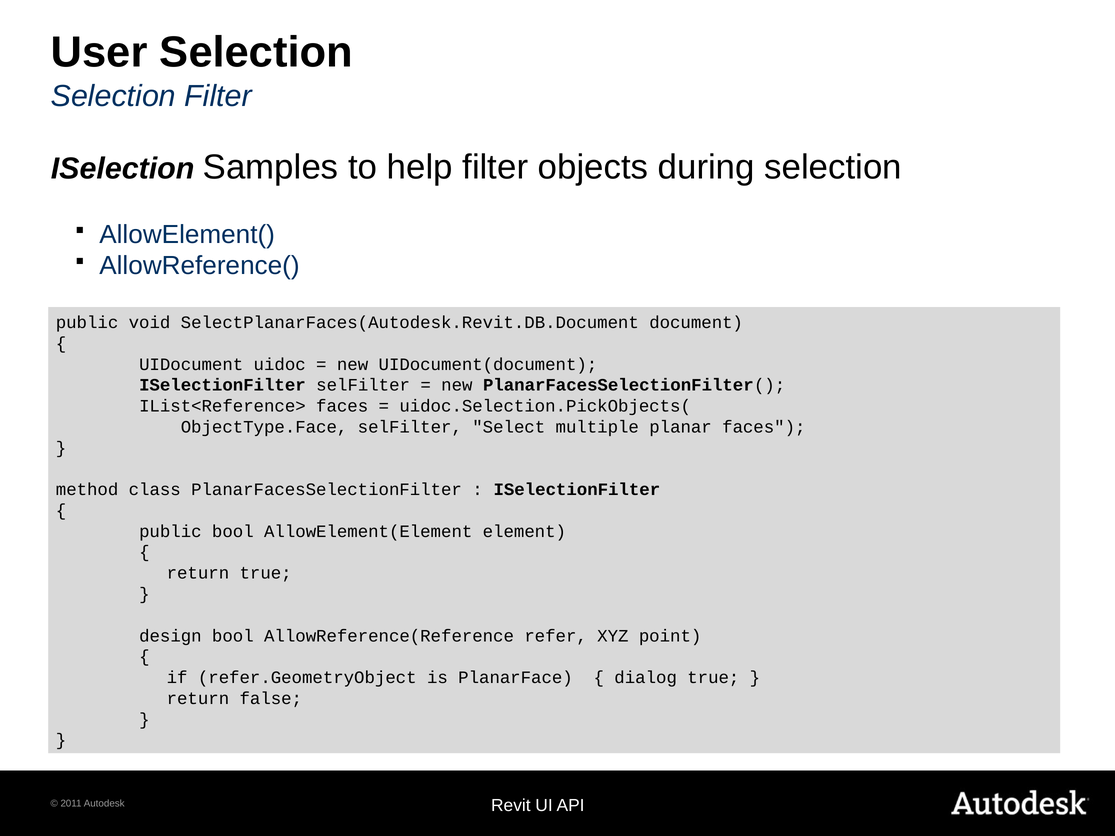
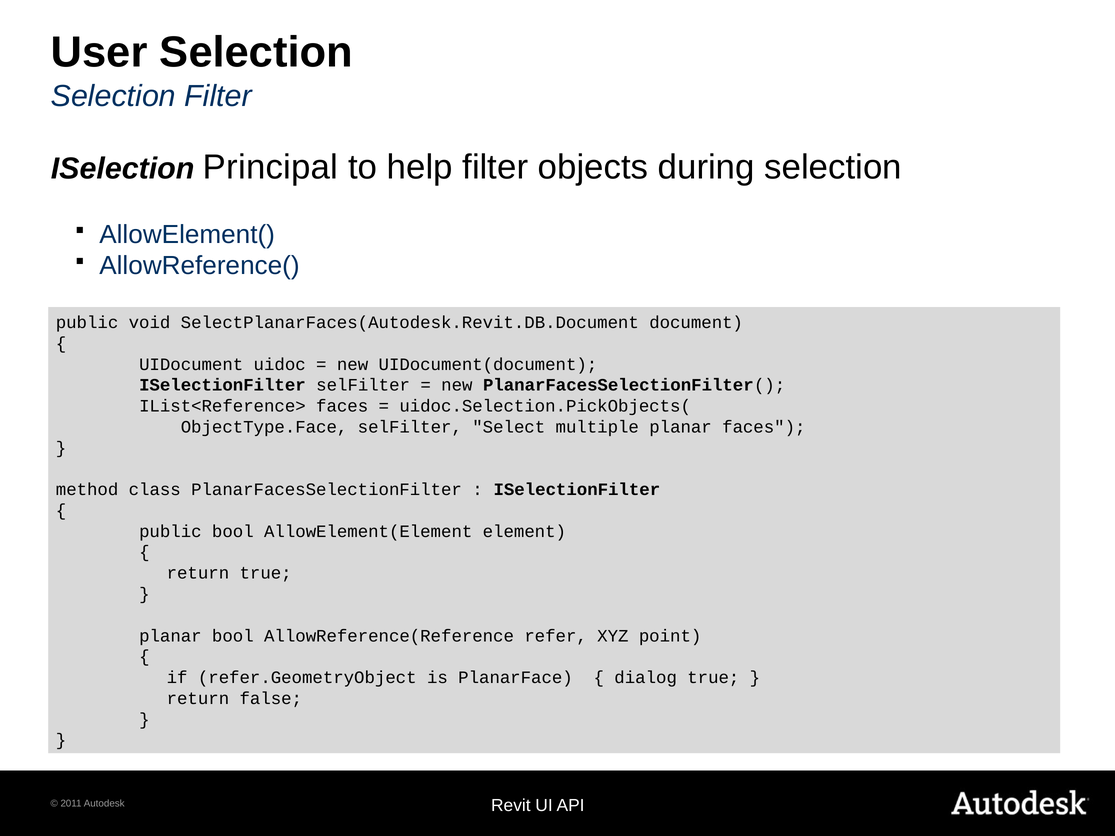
Samples: Samples -> Principal (271, 167)
design: design -> planar (170, 636)
